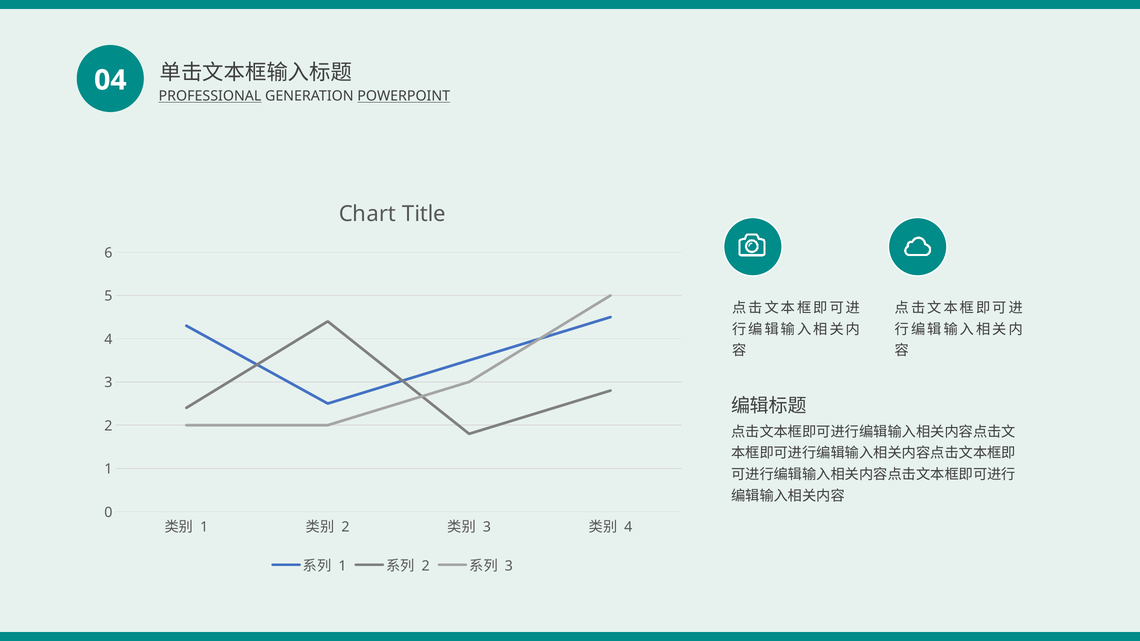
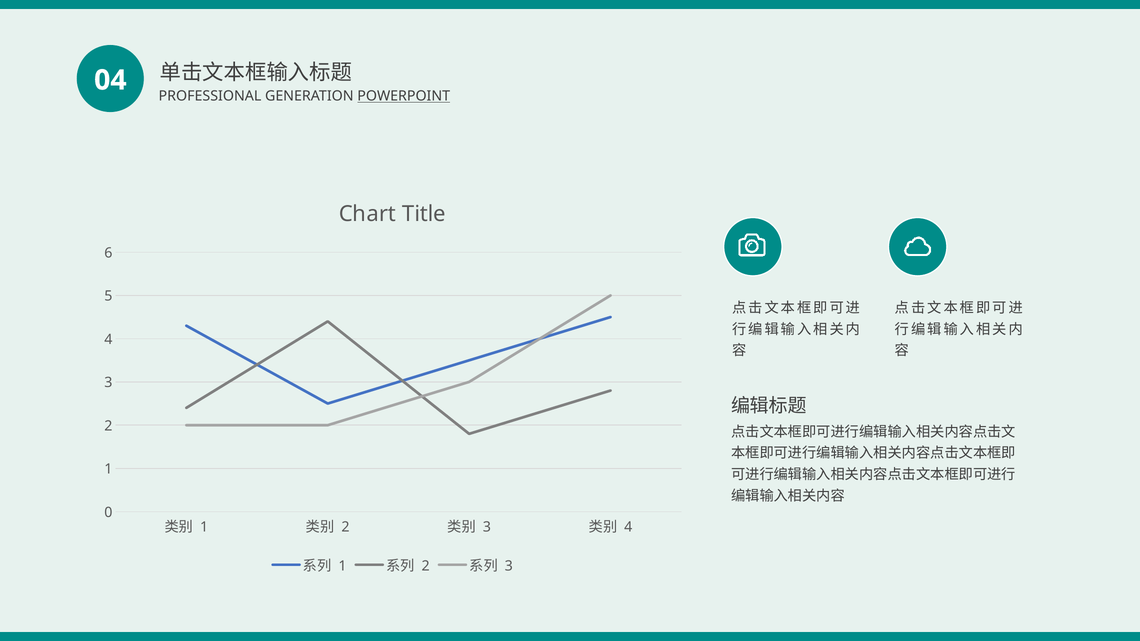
PROFESSIONAL underline: present -> none (210, 96)
